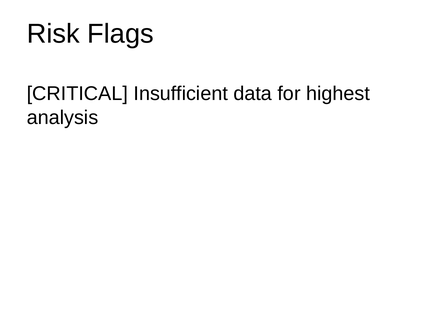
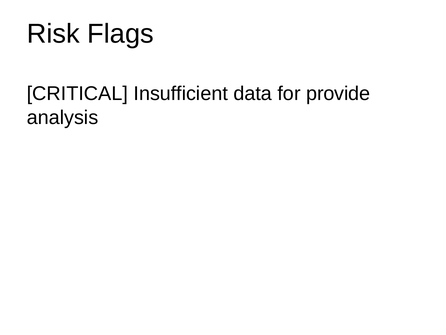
highest: highest -> provide (338, 94)
